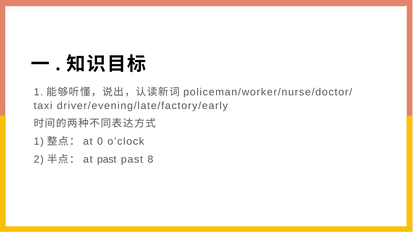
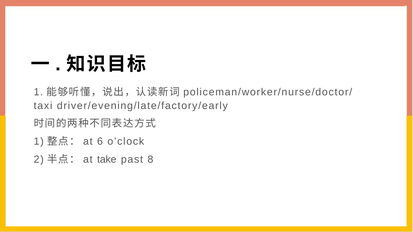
0: 0 -> 6 (100, 142)
past: past -> take (107, 160)
